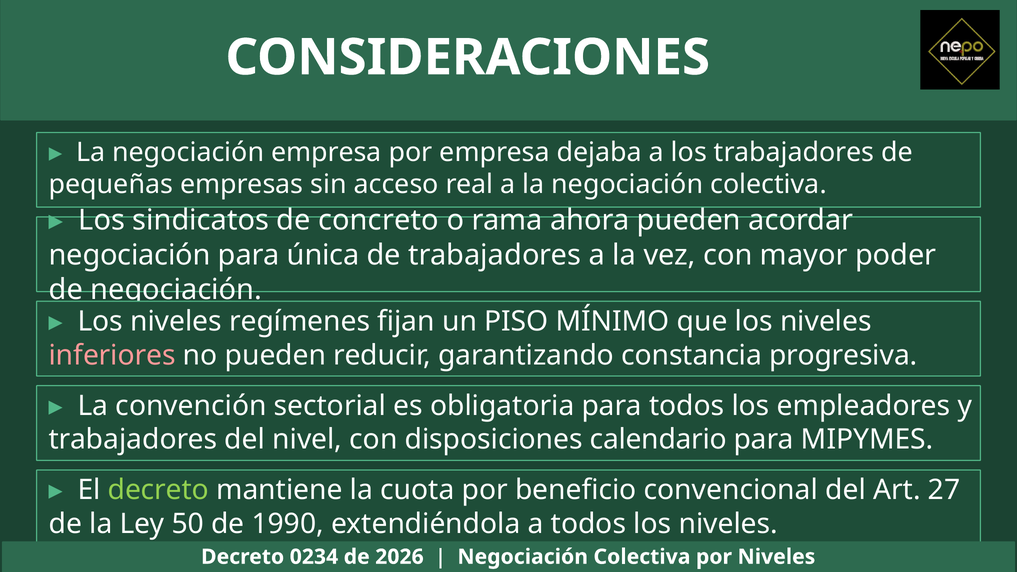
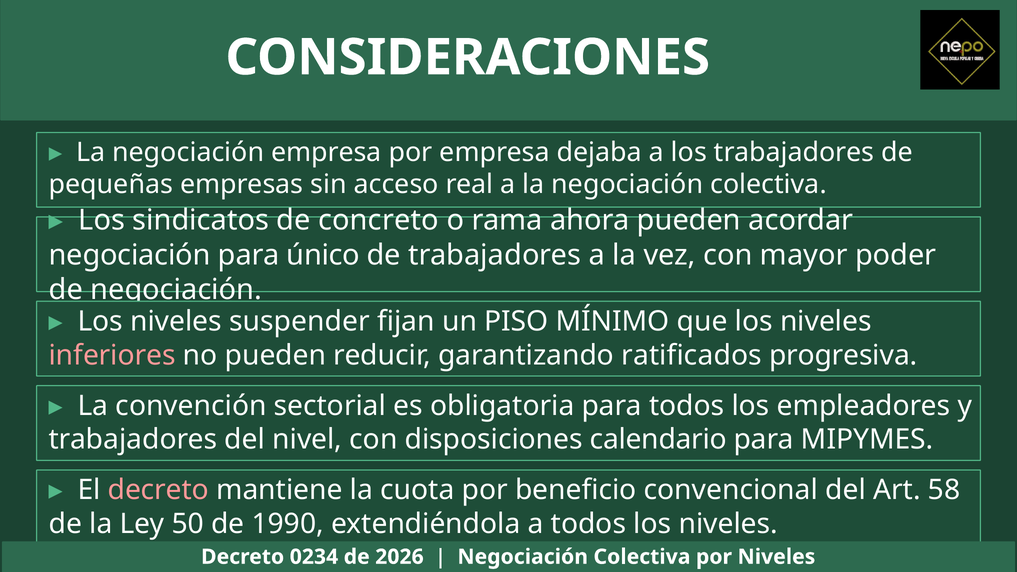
única: única -> único (323, 255)
regímenes: regímenes -> suspender (300, 321)
constancia: constancia -> ratificados (692, 355)
decreto colour: light green -> pink (158, 490)
27: 27 -> 58 (944, 490)
